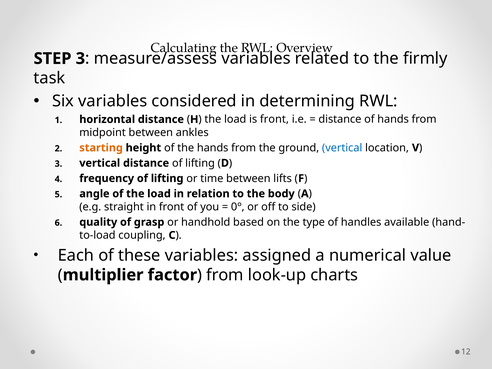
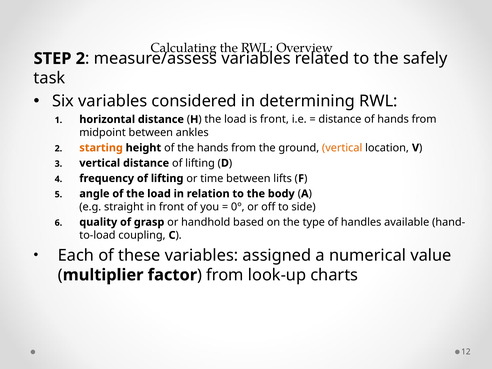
STEP 3: 3 -> 2 (80, 59)
firmly: firmly -> safely (425, 59)
vertical colour: blue -> orange (342, 148)
